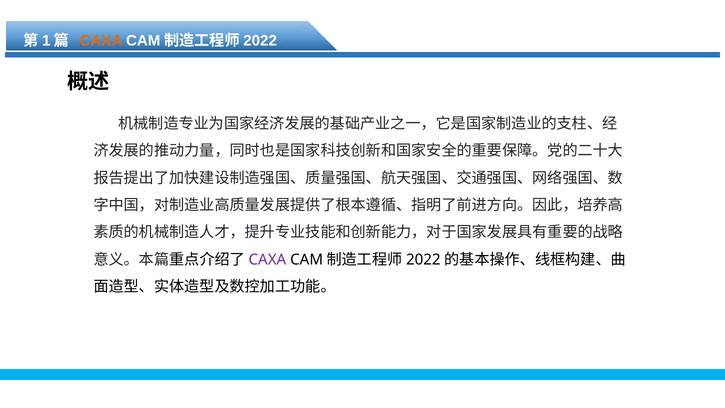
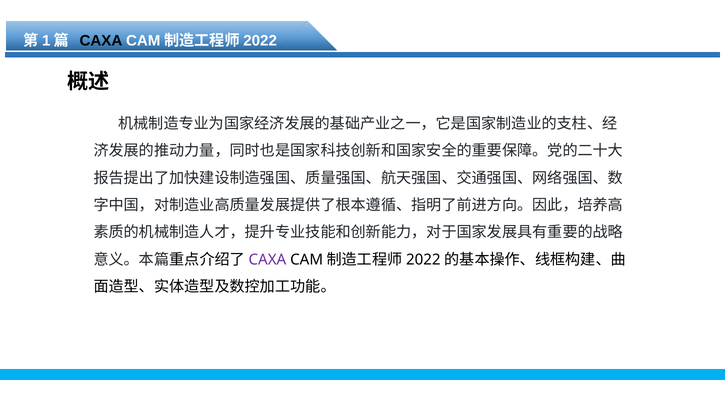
CAXA colour: orange -> black (101, 41)
